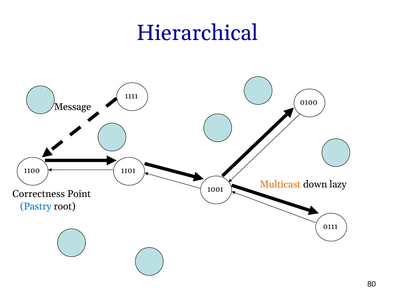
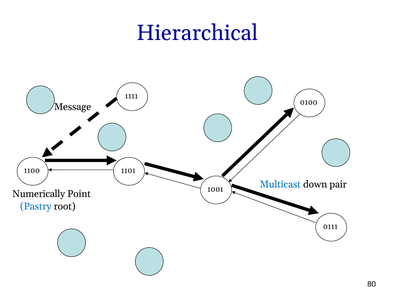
Multicast colour: orange -> blue (280, 185)
lazy: lazy -> pair (338, 185)
Correctness: Correctness -> Numerically (39, 194)
